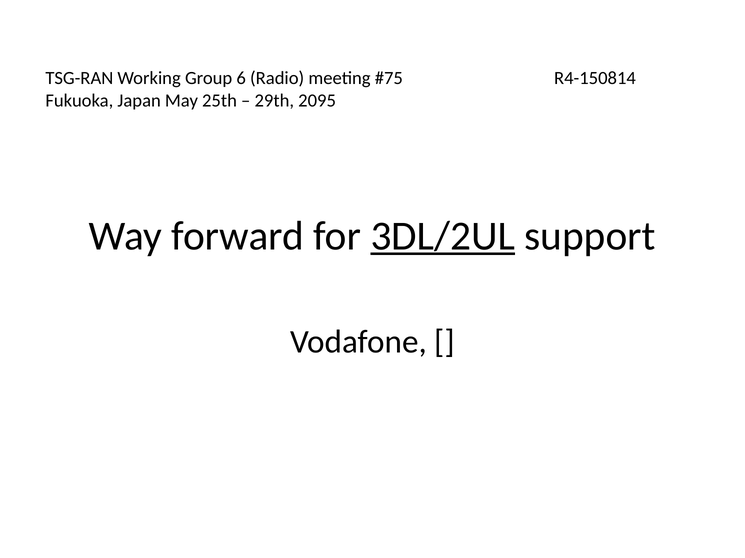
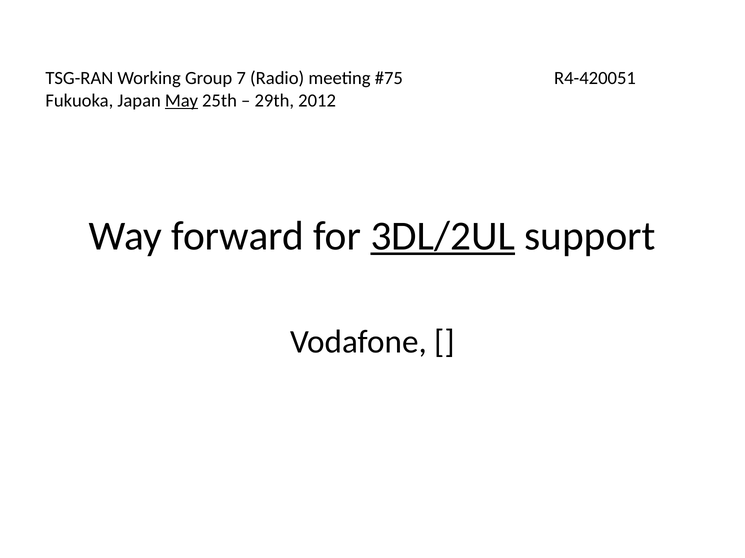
6: 6 -> 7 (241, 78)
R4-150814: R4-150814 -> R4-420051 (595, 78)
May underline: none -> present (181, 101)
2095: 2095 -> 2012 (317, 101)
